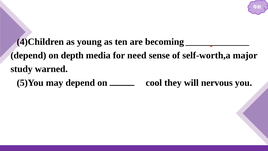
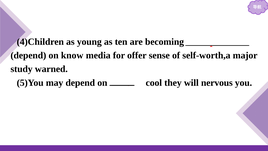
depth: depth -> know (72, 55)
need: need -> offer (137, 55)
